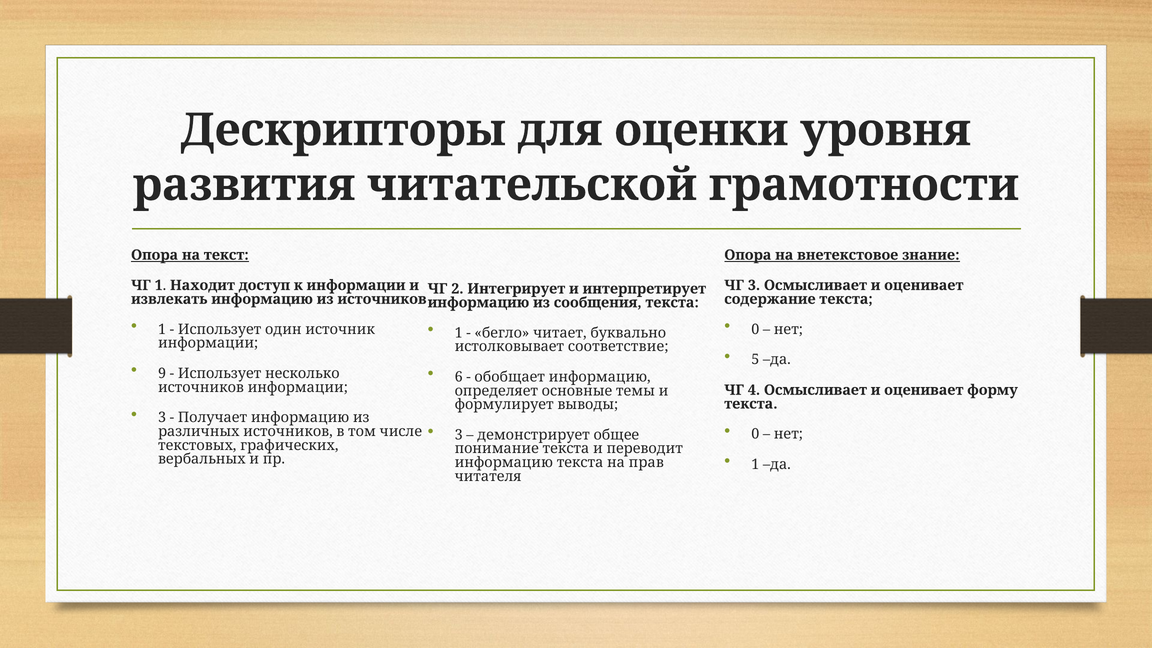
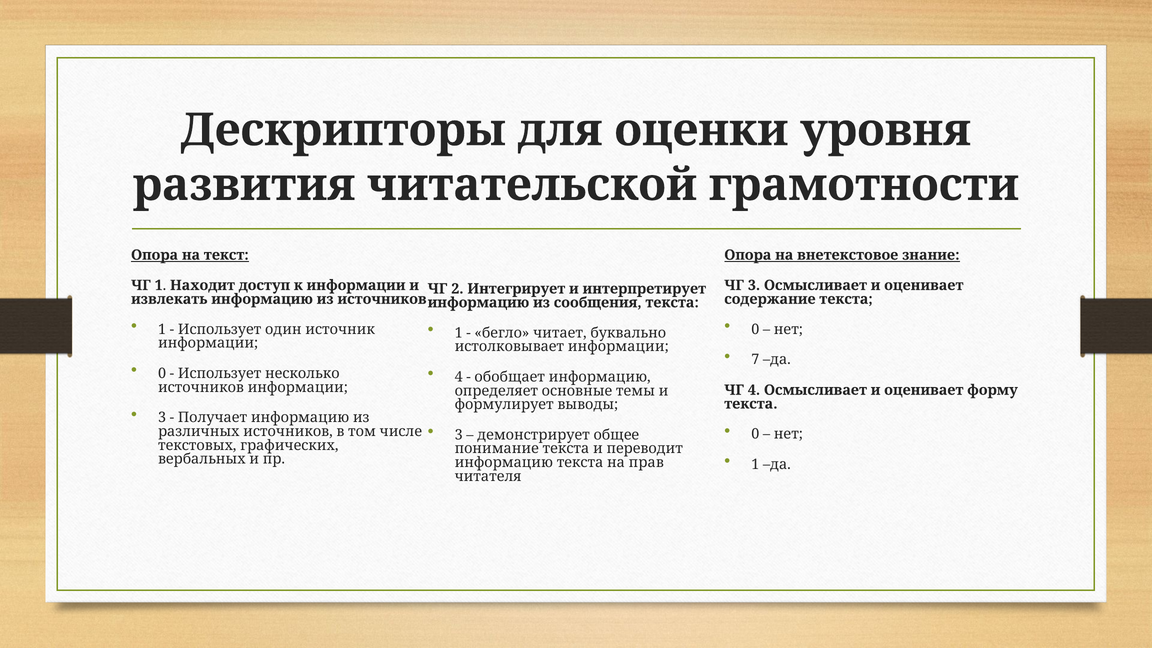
истолковывает соответствие: соответствие -> информации (618, 347)
5: 5 -> 7 (755, 360)
9: 9 -> 0 (162, 374)
6: 6 -> 4 (459, 377)
